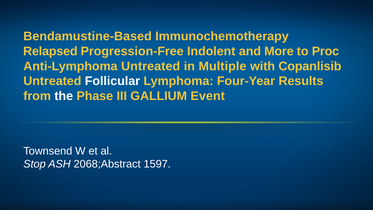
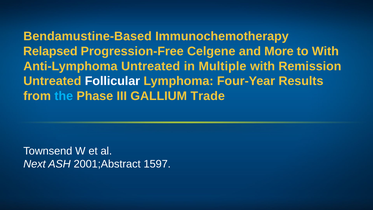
Indolent: Indolent -> Celgene (211, 51)
to Proc: Proc -> With (325, 51)
Copanlisib: Copanlisib -> Remission (310, 66)
the colour: white -> light blue (64, 96)
Event: Event -> Trade (208, 96)
Stop: Stop -> Next (35, 164)
2068;Abstract: 2068;Abstract -> 2001;Abstract (107, 164)
